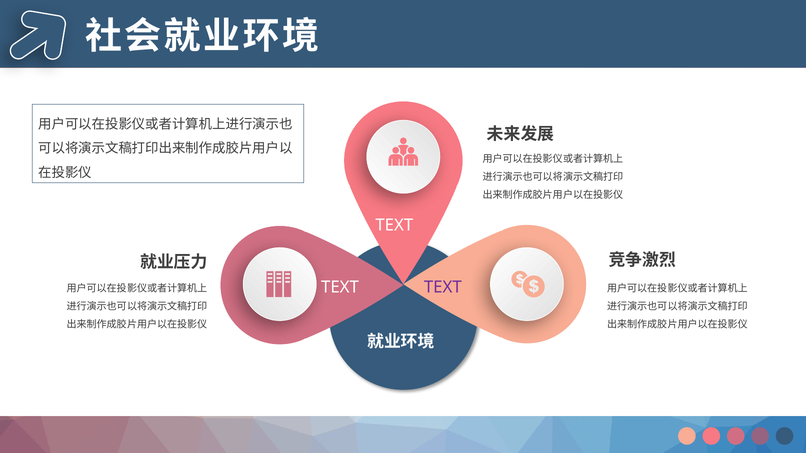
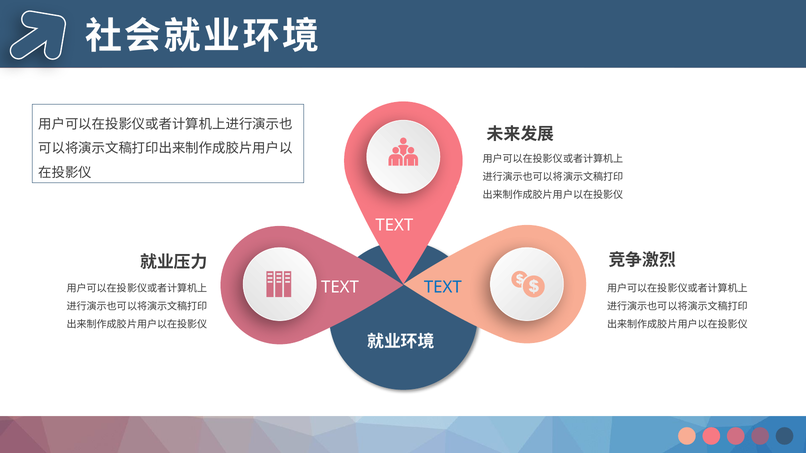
TEXT colour: purple -> blue (443, 287)
